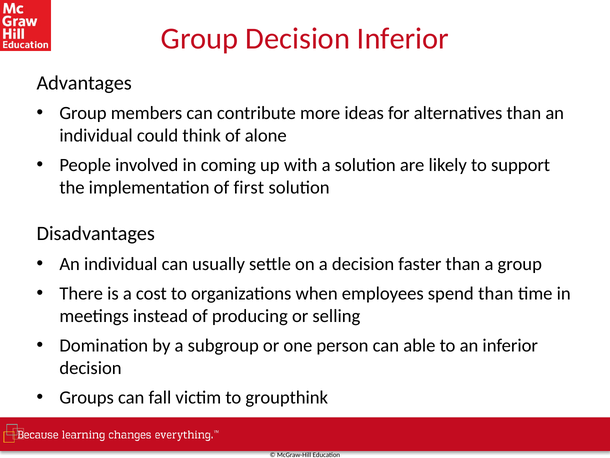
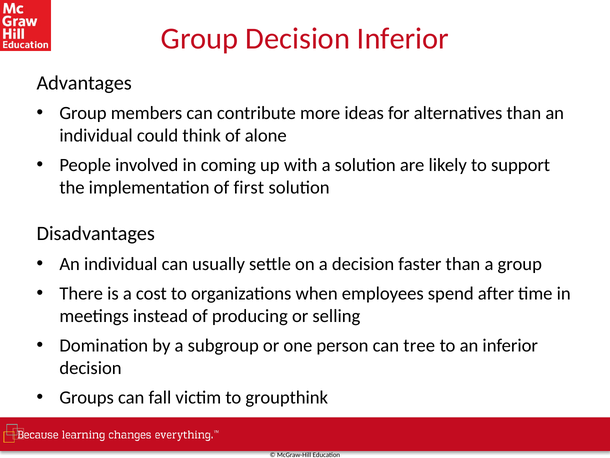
spend than: than -> after (496, 293)
able: able -> tree (419, 345)
